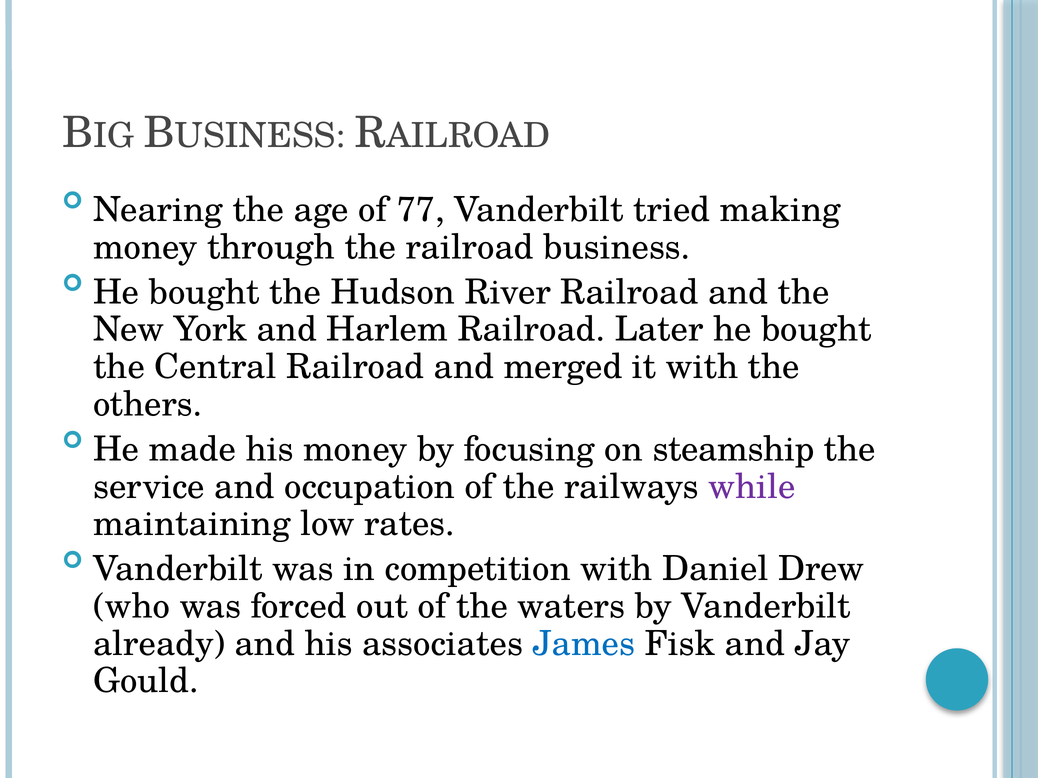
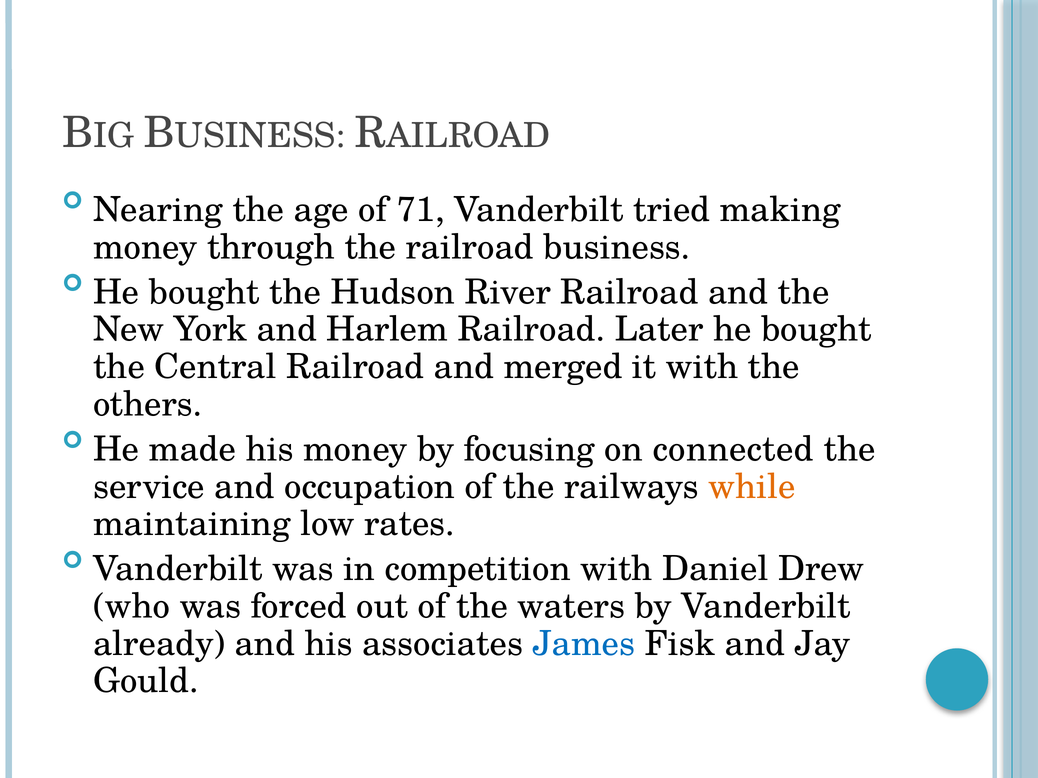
77: 77 -> 71 (421, 210)
steamship: steamship -> connected (733, 450)
while colour: purple -> orange (752, 487)
